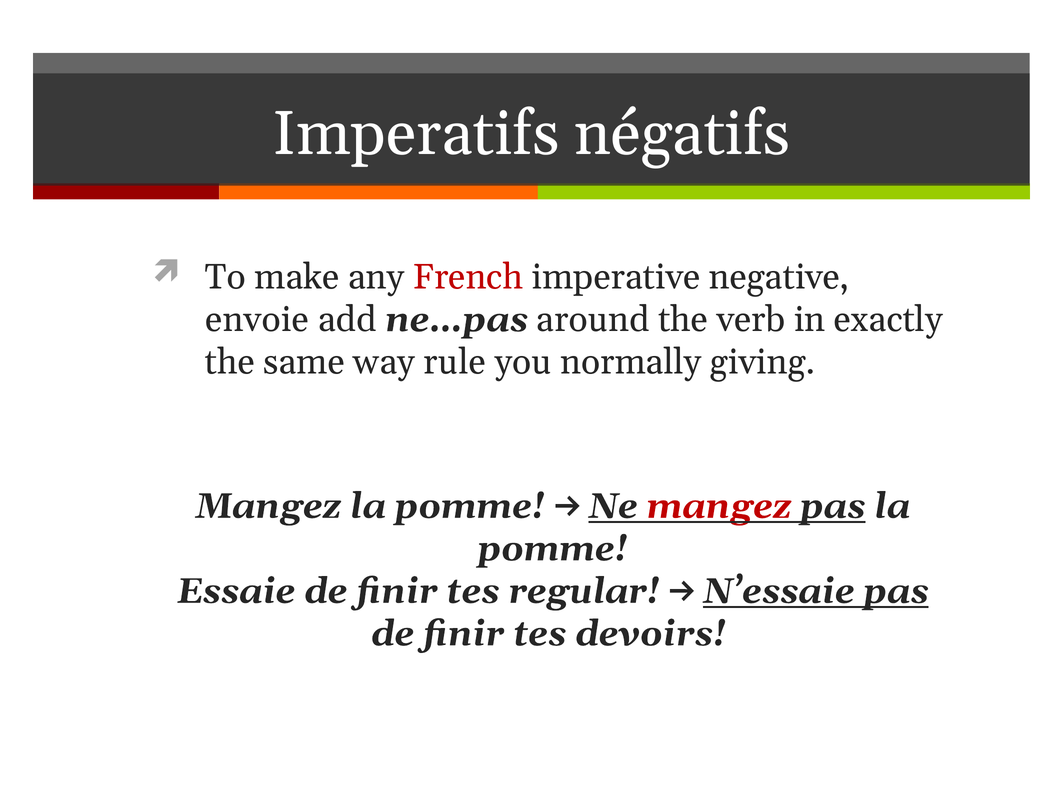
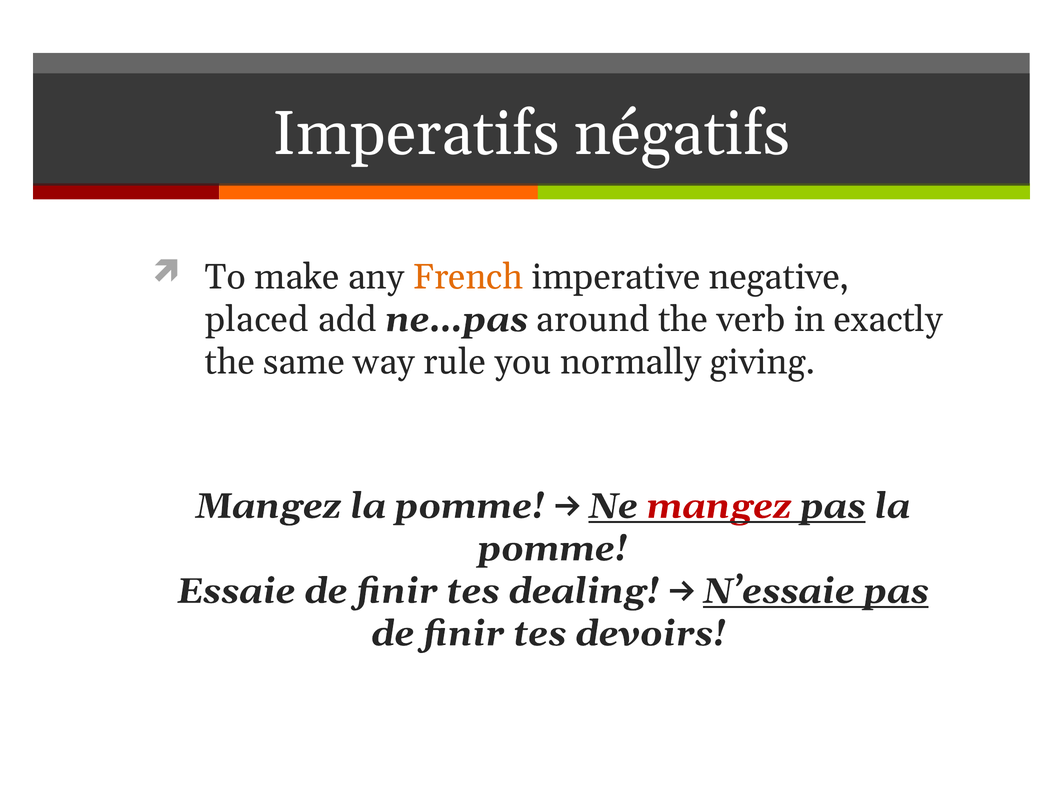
French colour: red -> orange (468, 277)
envoie: envoie -> placed (257, 320)
regular: regular -> dealing (584, 591)
